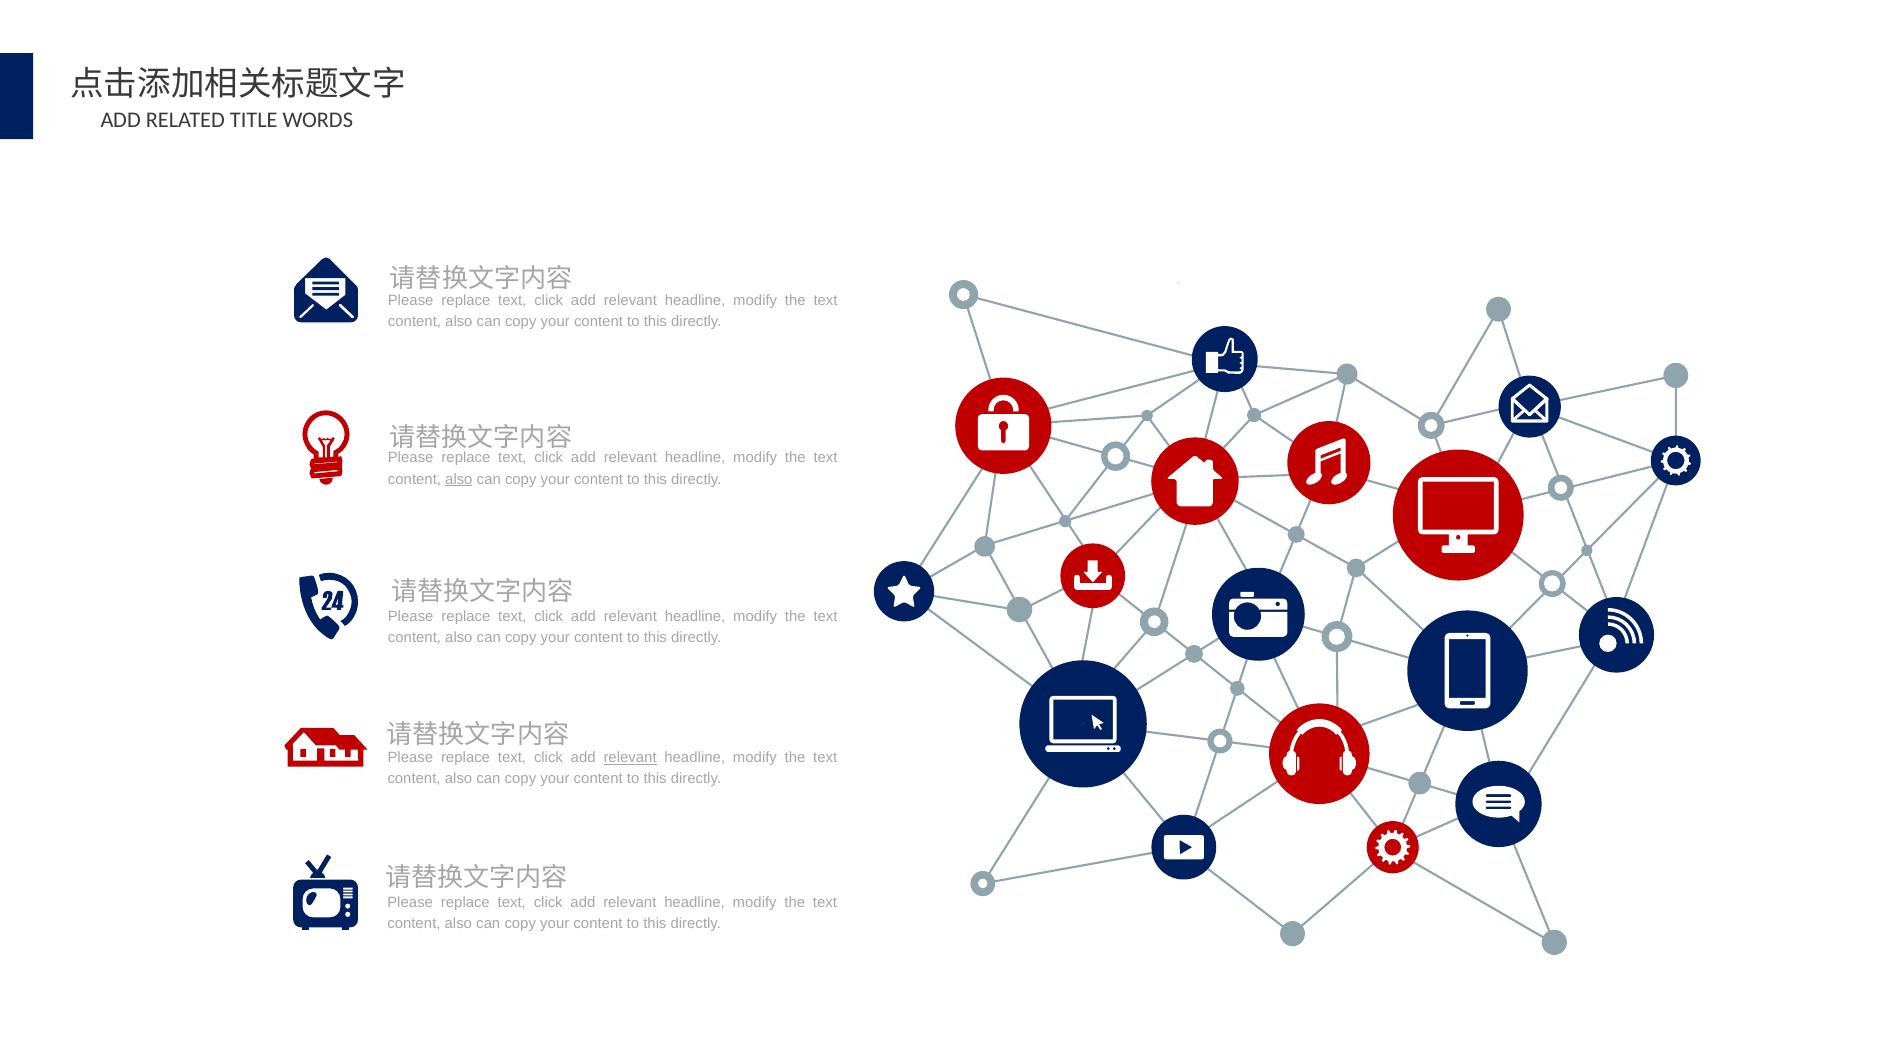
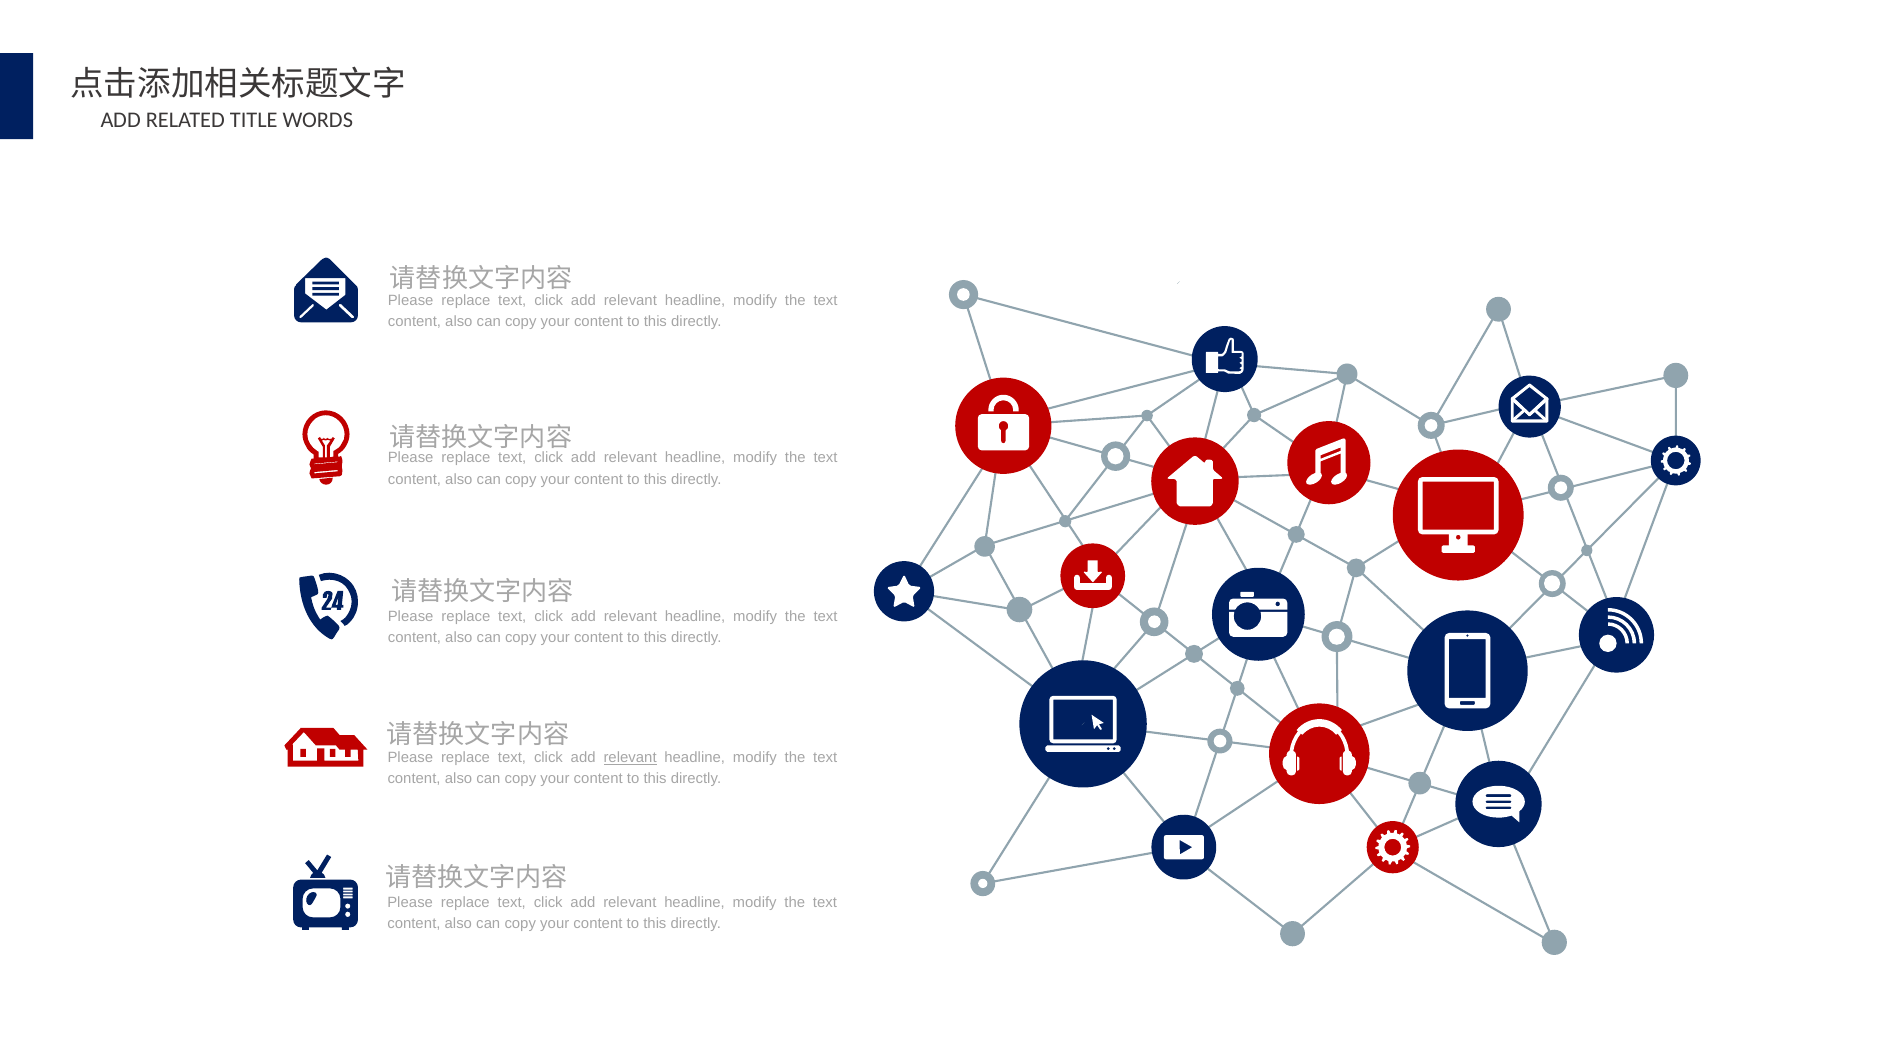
also underline: present -> none (459, 479)
